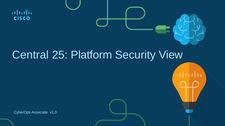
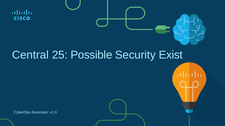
Platform: Platform -> Possible (91, 55)
View: View -> Exist (171, 55)
